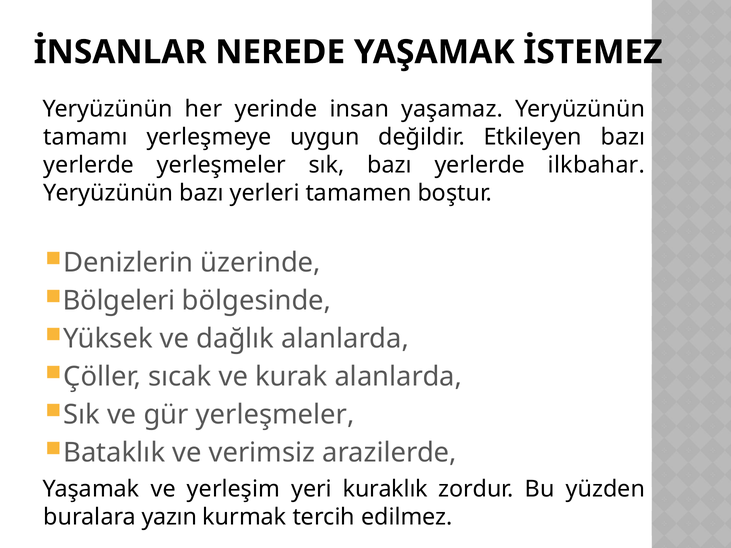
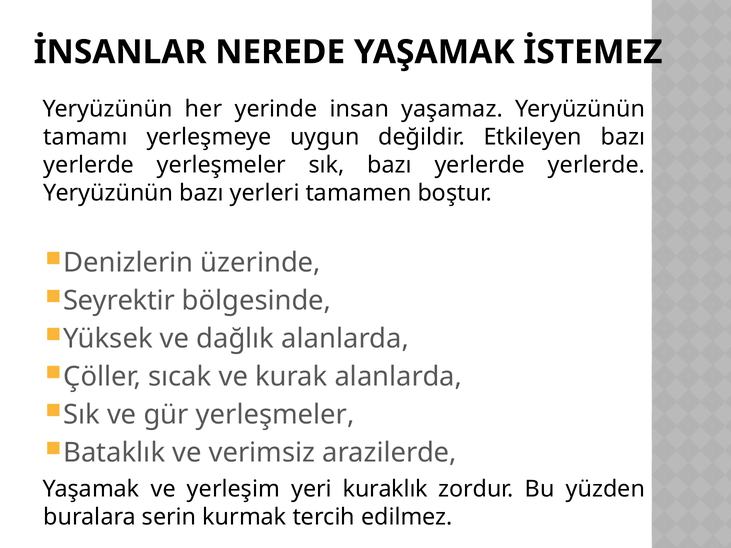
yerlerde ilkbahar: ilkbahar -> yerlerde (597, 165)
Bölgeleri: Bölgeleri -> Seyrektir (119, 301)
yazın: yazın -> serin (169, 517)
